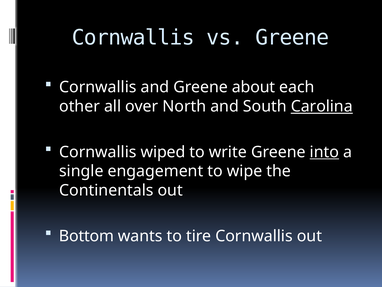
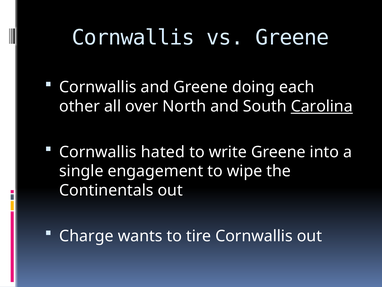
about: about -> doing (254, 87)
wiped: wiped -> hated (163, 152)
into underline: present -> none (324, 152)
Bottom: Bottom -> Charge (86, 236)
